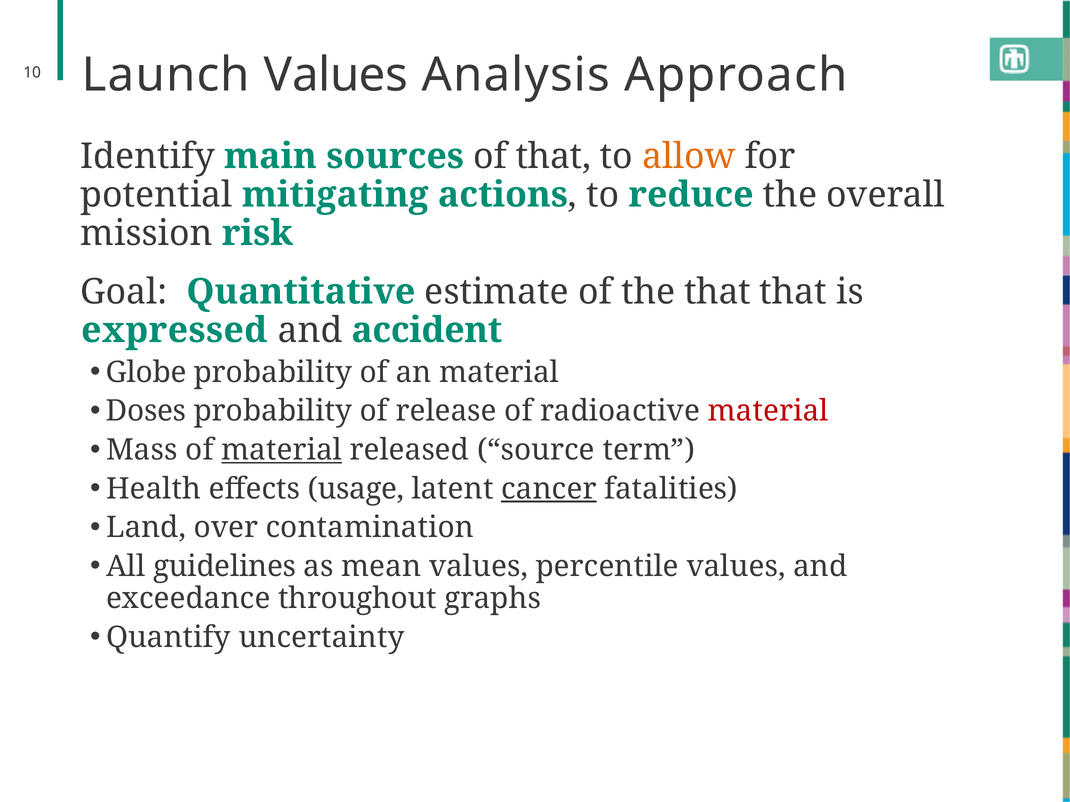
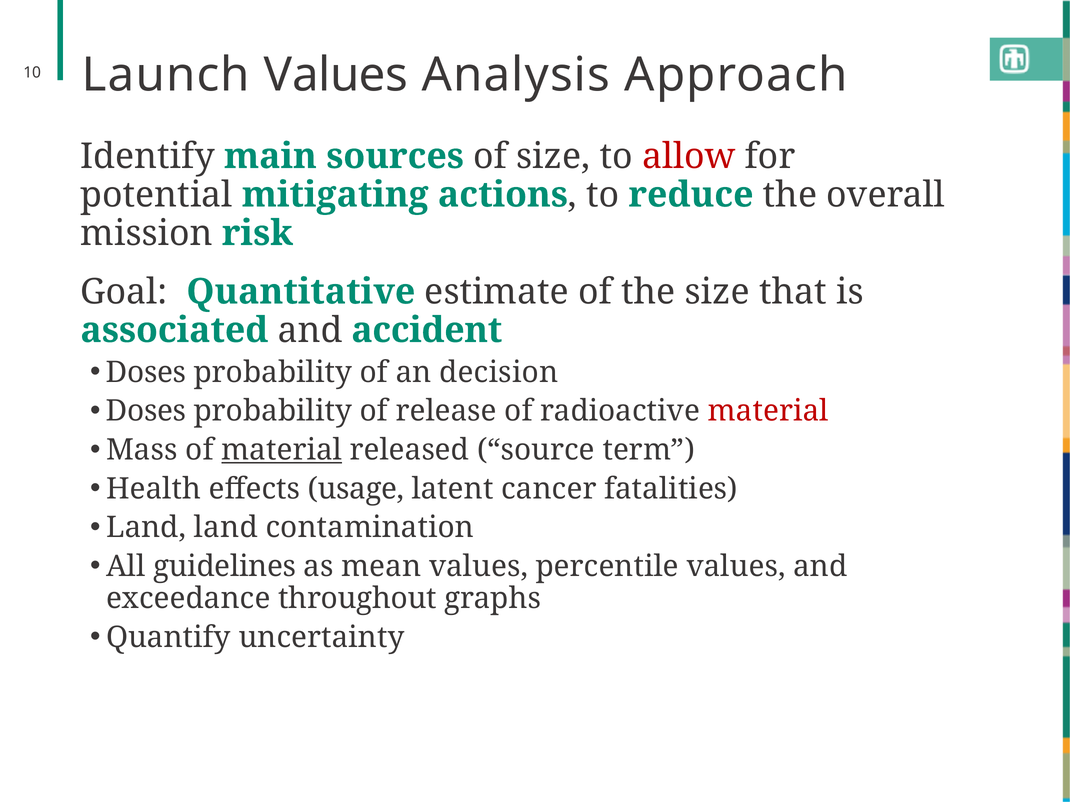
of that: that -> size (553, 156)
allow colour: orange -> red (689, 156)
the that: that -> size (717, 292)
expressed: expressed -> associated (174, 330)
Globe: Globe -> Doses (146, 373)
an material: material -> decision (499, 373)
cancer underline: present -> none (549, 489)
Land over: over -> land (226, 528)
